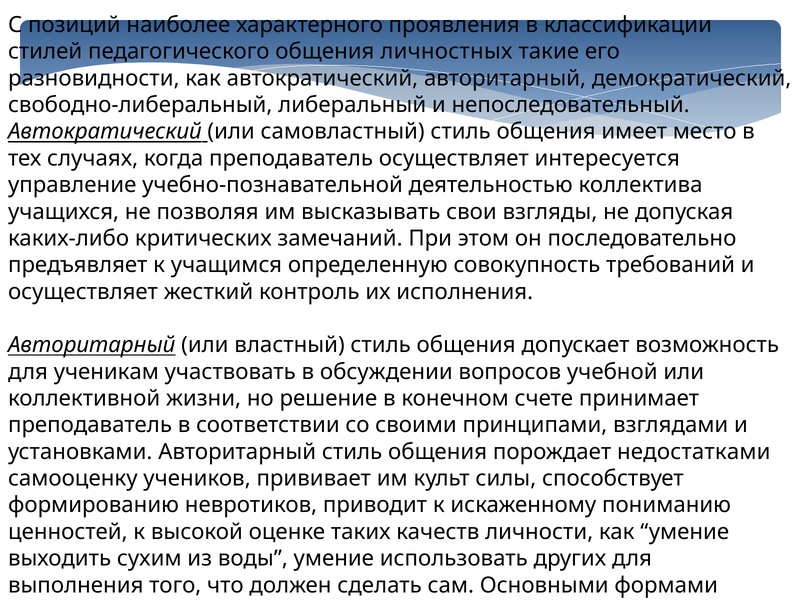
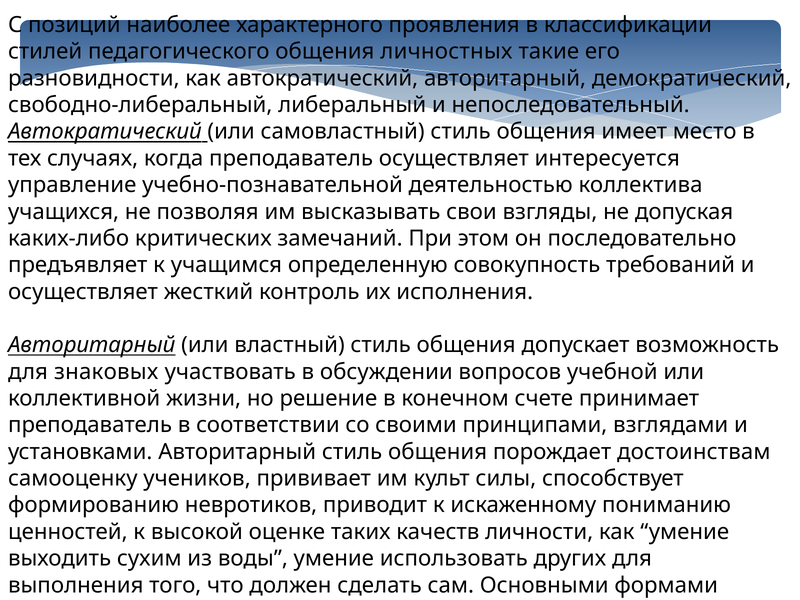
ученикам: ученикам -> знаковых (106, 372)
недостатками: недостатками -> достоинствам (694, 452)
